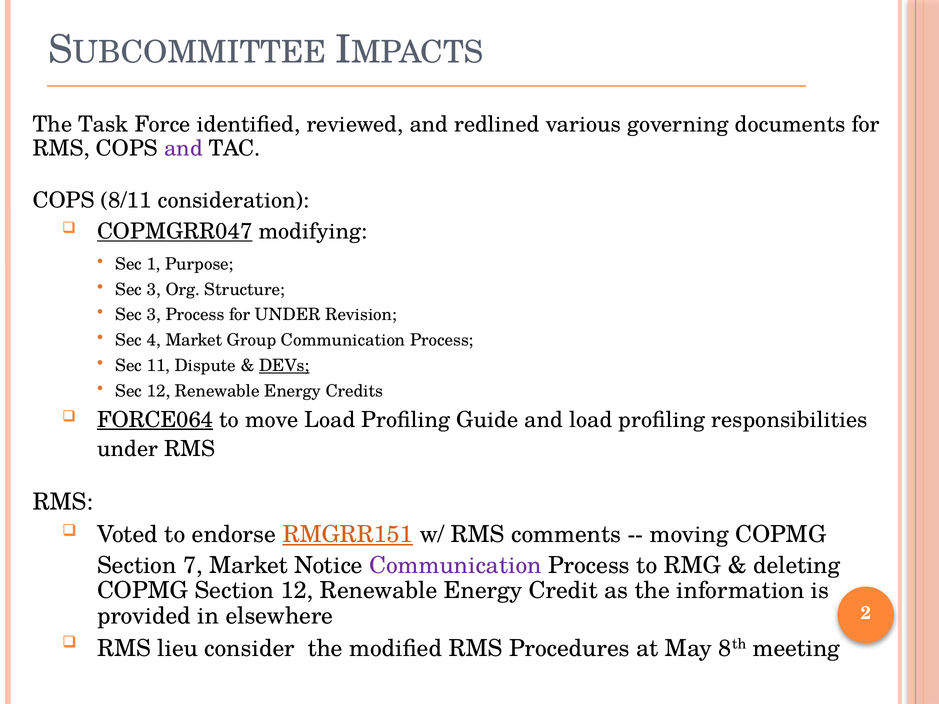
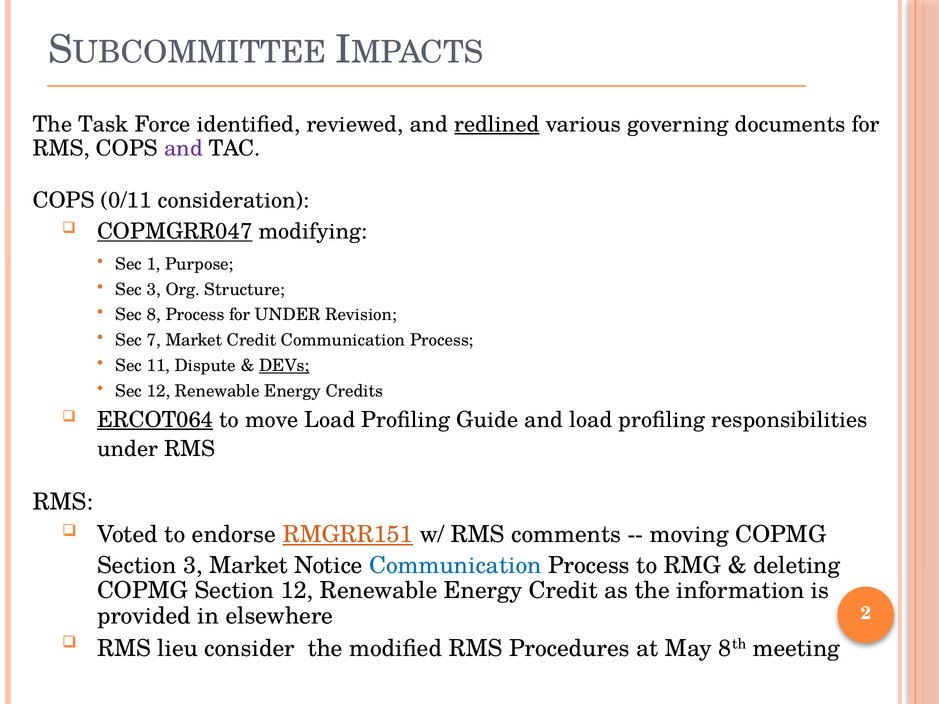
redlined underline: none -> present (497, 124)
8/11: 8/11 -> 0/11 (126, 200)
3: 3 -> 8 (154, 315)
4: 4 -> 7 (154, 340)
Market Group: Group -> Credit (252, 340)
FORCE064: FORCE064 -> ERCOT064 (155, 420)
Section 7: 7 -> 3 (193, 566)
Communication colour: purple -> blue (455, 566)
